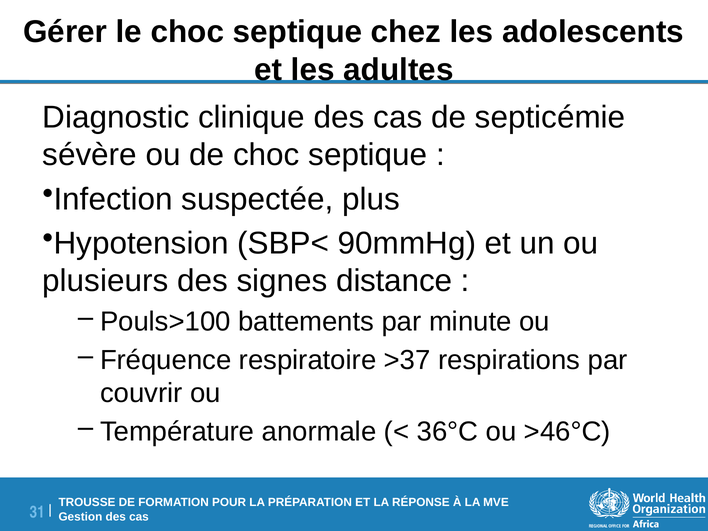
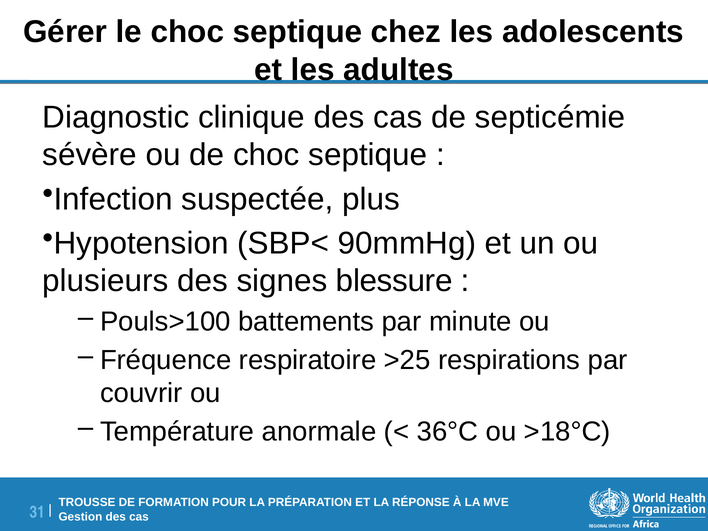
distance: distance -> blessure (394, 281)
>37: >37 -> >25 (407, 360)
>46°C: >46°C -> >18°C (567, 432)
